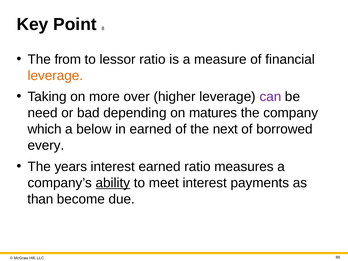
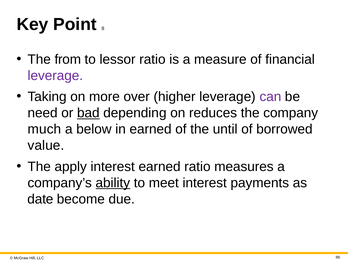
leverage colour: orange -> purple (55, 76)
bad underline: none -> present (88, 113)
matures: matures -> reduces (213, 113)
which: which -> much (44, 129)
next: next -> until (225, 129)
every: every -> value (46, 145)
years: years -> apply (71, 167)
than: than -> date (40, 199)
